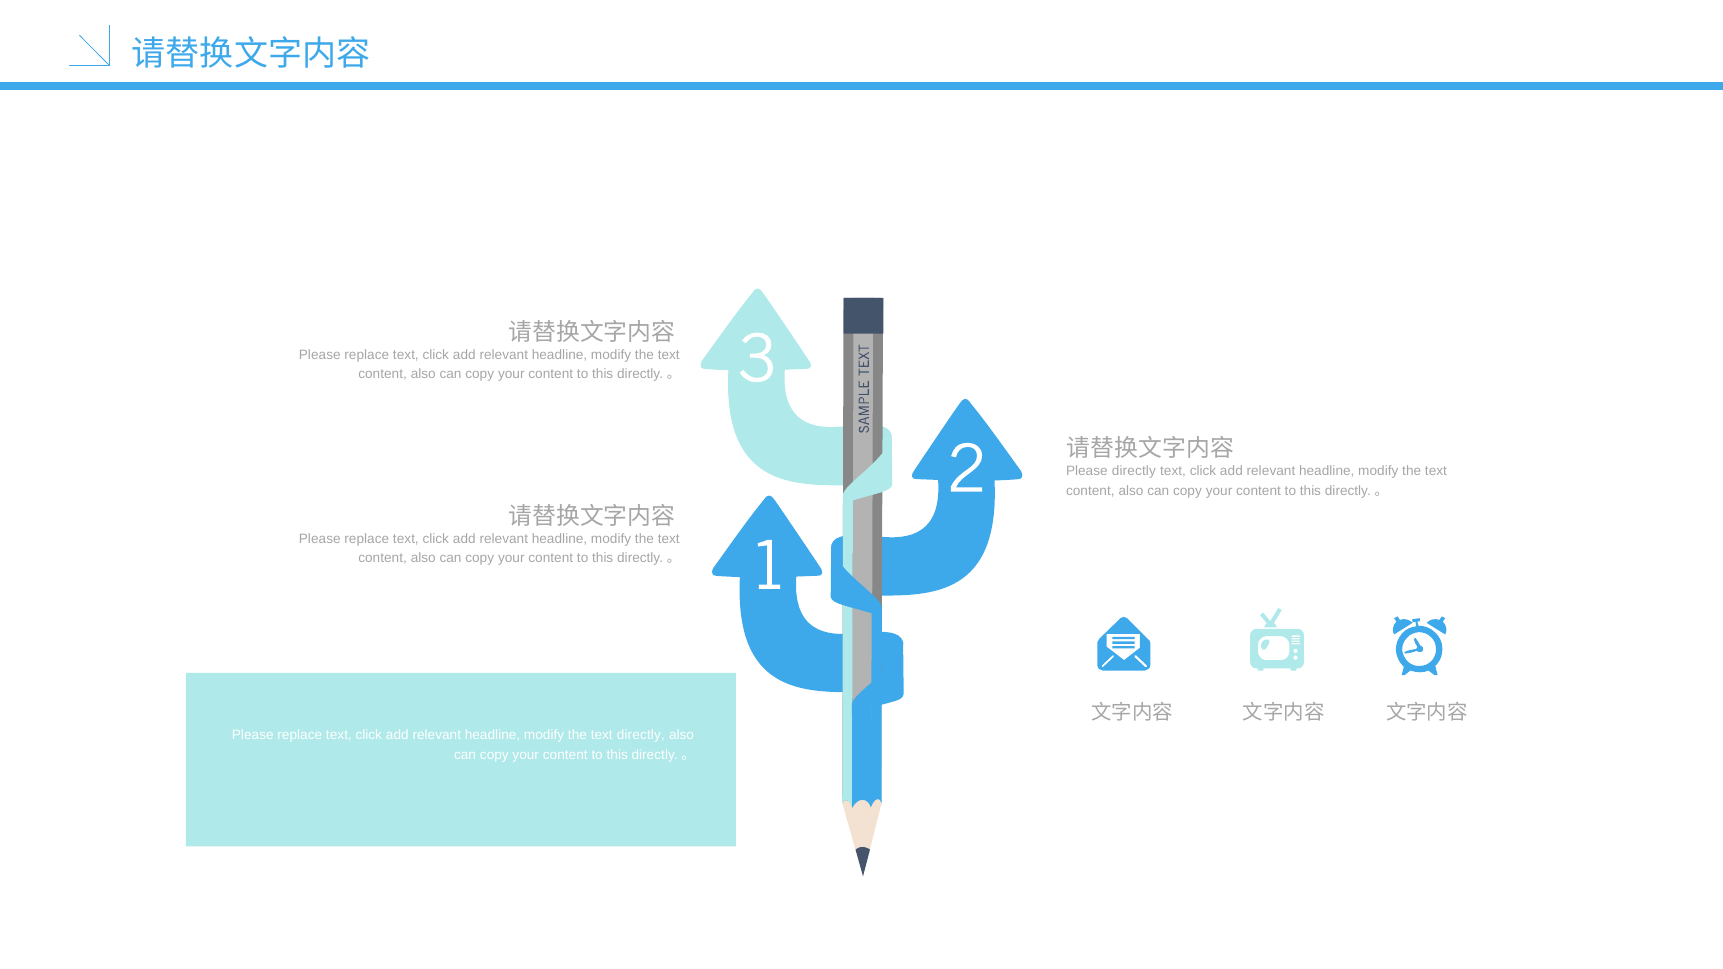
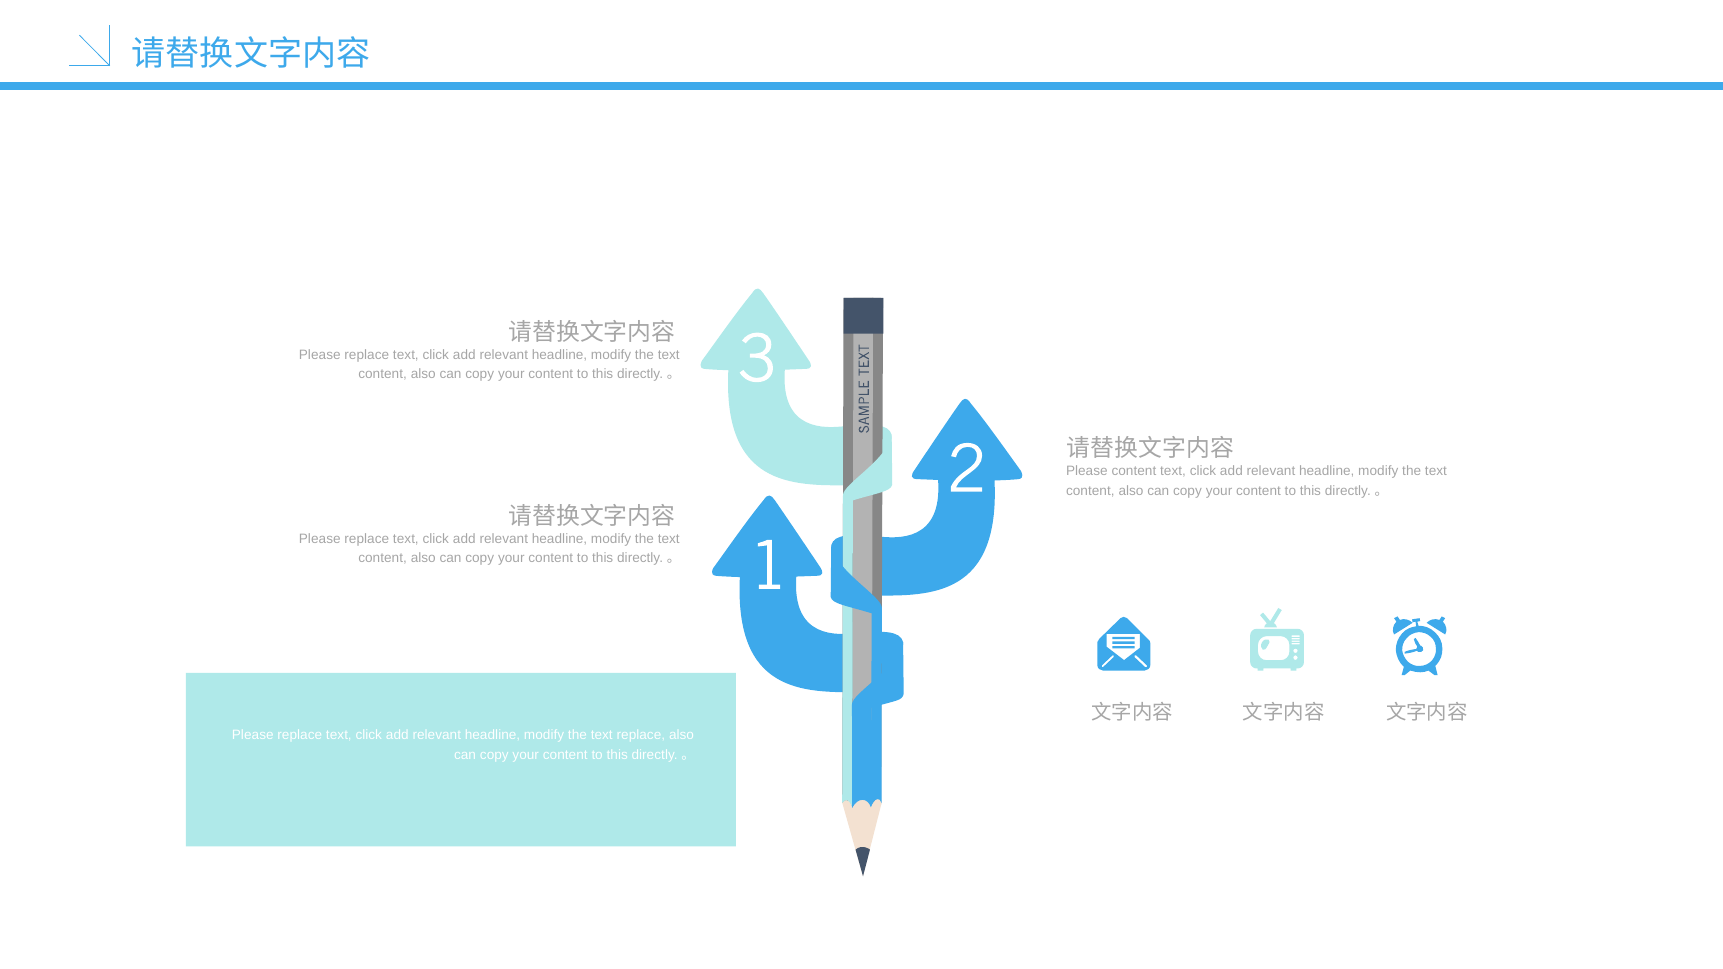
Please directly: directly -> content (1134, 471)
text directly: directly -> replace (641, 735)
